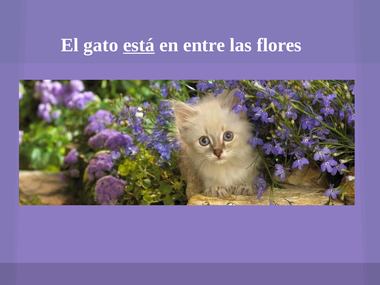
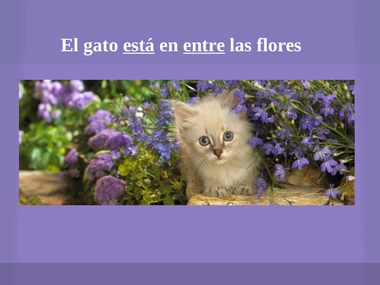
entre underline: none -> present (204, 45)
